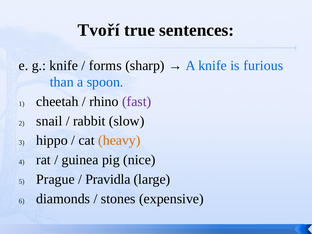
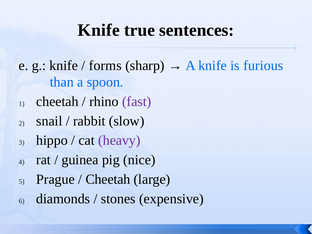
Tvoří: Tvoří -> Knife (99, 30)
heavy colour: orange -> purple (119, 140)
Pravidla: Pravidla -> Cheetah (108, 179)
